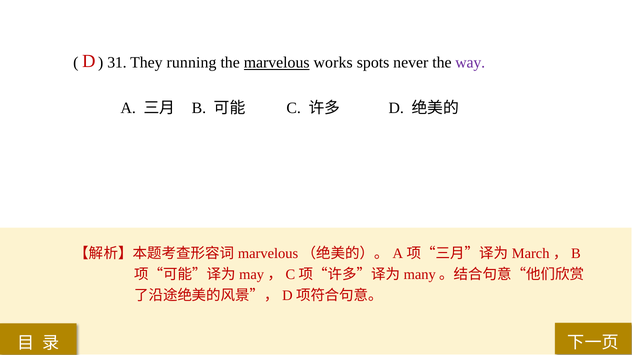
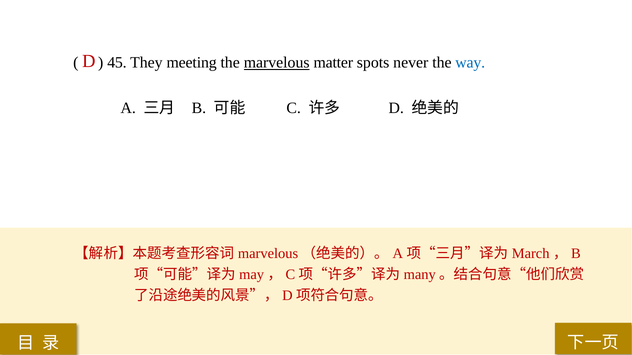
31: 31 -> 45 (117, 63)
running: running -> meeting (192, 63)
works: works -> matter (333, 63)
way colour: purple -> blue (470, 63)
